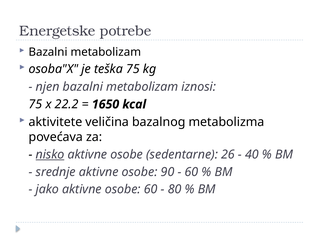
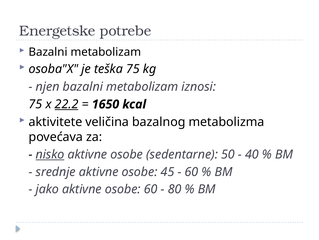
22.2 underline: none -> present (67, 104)
26: 26 -> 50 (228, 154)
90: 90 -> 45 (168, 172)
